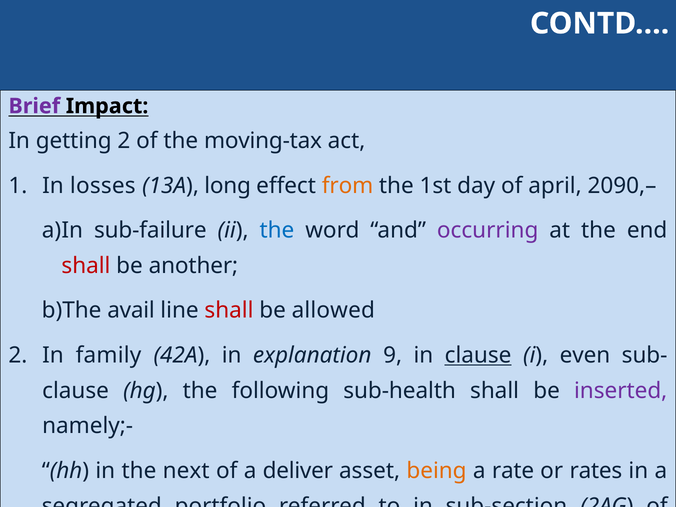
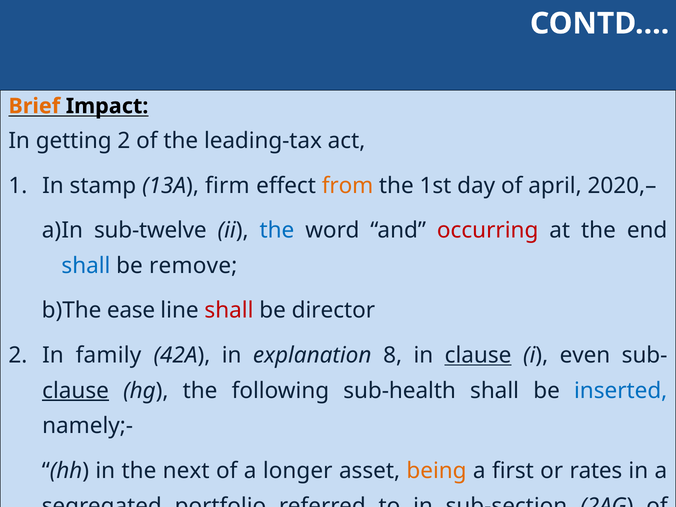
Brief colour: purple -> orange (34, 106)
moving-tax: moving-tax -> leading-tax (263, 141)
losses: losses -> stamp (103, 186)
long: long -> firm (227, 186)
2090,–: 2090,– -> 2020,– (622, 186)
sub-failure: sub-failure -> sub-twelve (150, 230)
occurring colour: purple -> red (488, 230)
shall colour: red -> blue (86, 266)
another: another -> remove (193, 266)
avail: avail -> ease (131, 310)
allowed: allowed -> director (333, 310)
9: 9 -> 8 (393, 355)
clause underline: none -> present (76, 391)
inserted colour: purple -> blue (621, 391)
deliver: deliver -> longer (298, 471)
rate: rate -> first (513, 471)
